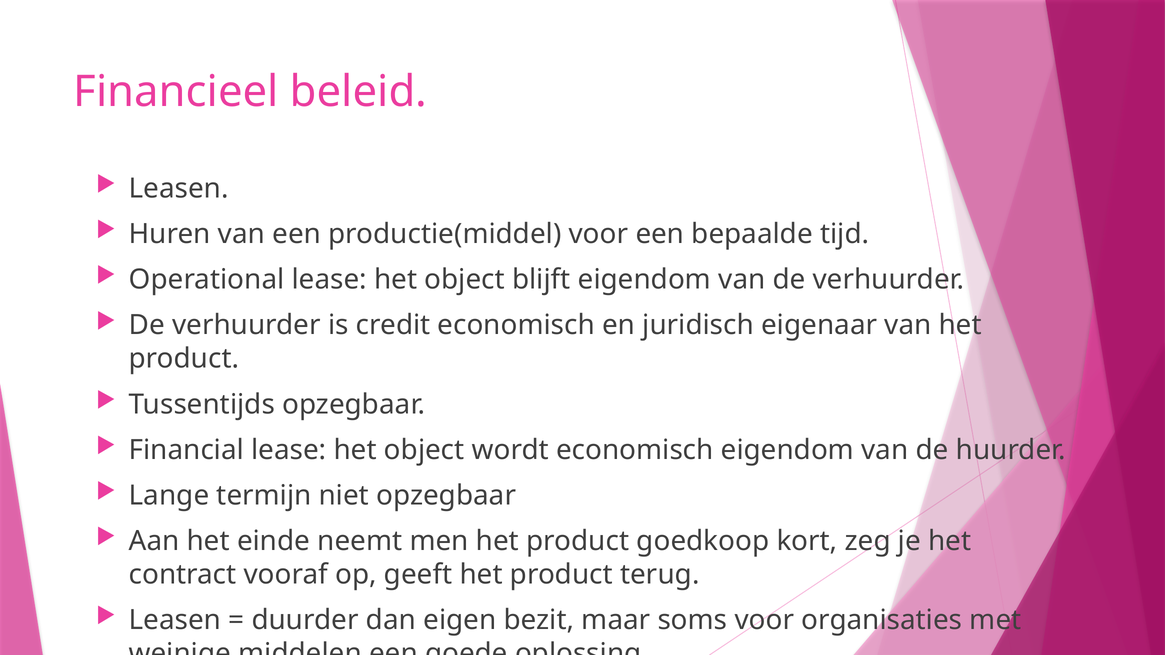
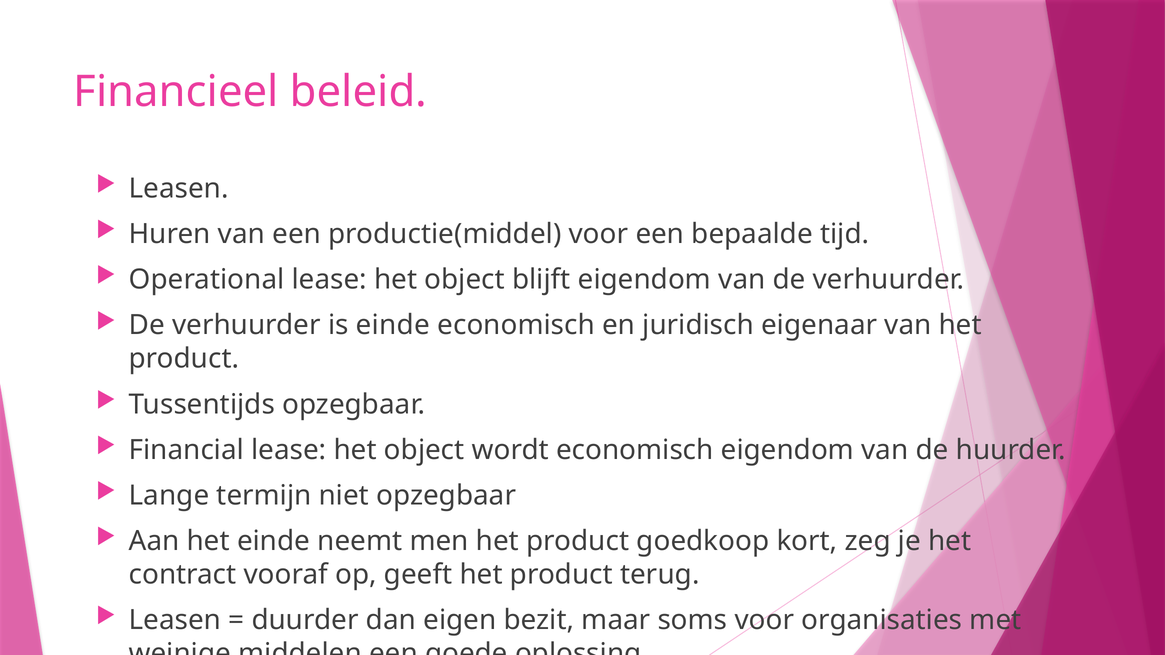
is credit: credit -> einde (393, 325)
